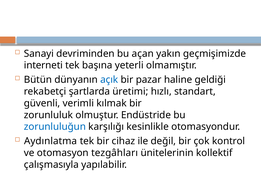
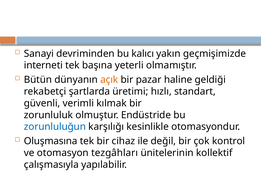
açan: açan -> kalıcı (143, 54)
açık colour: blue -> orange (109, 80)
Aydınlatma: Aydınlatma -> Oluşmasına (51, 141)
